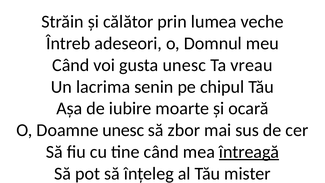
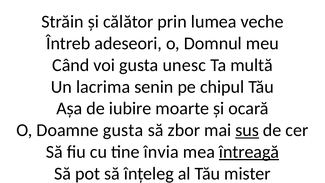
vreau: vreau -> multă (252, 65)
Doamne unesc: unesc -> gusta (123, 130)
sus underline: none -> present (247, 130)
tine când: când -> învia (161, 152)
